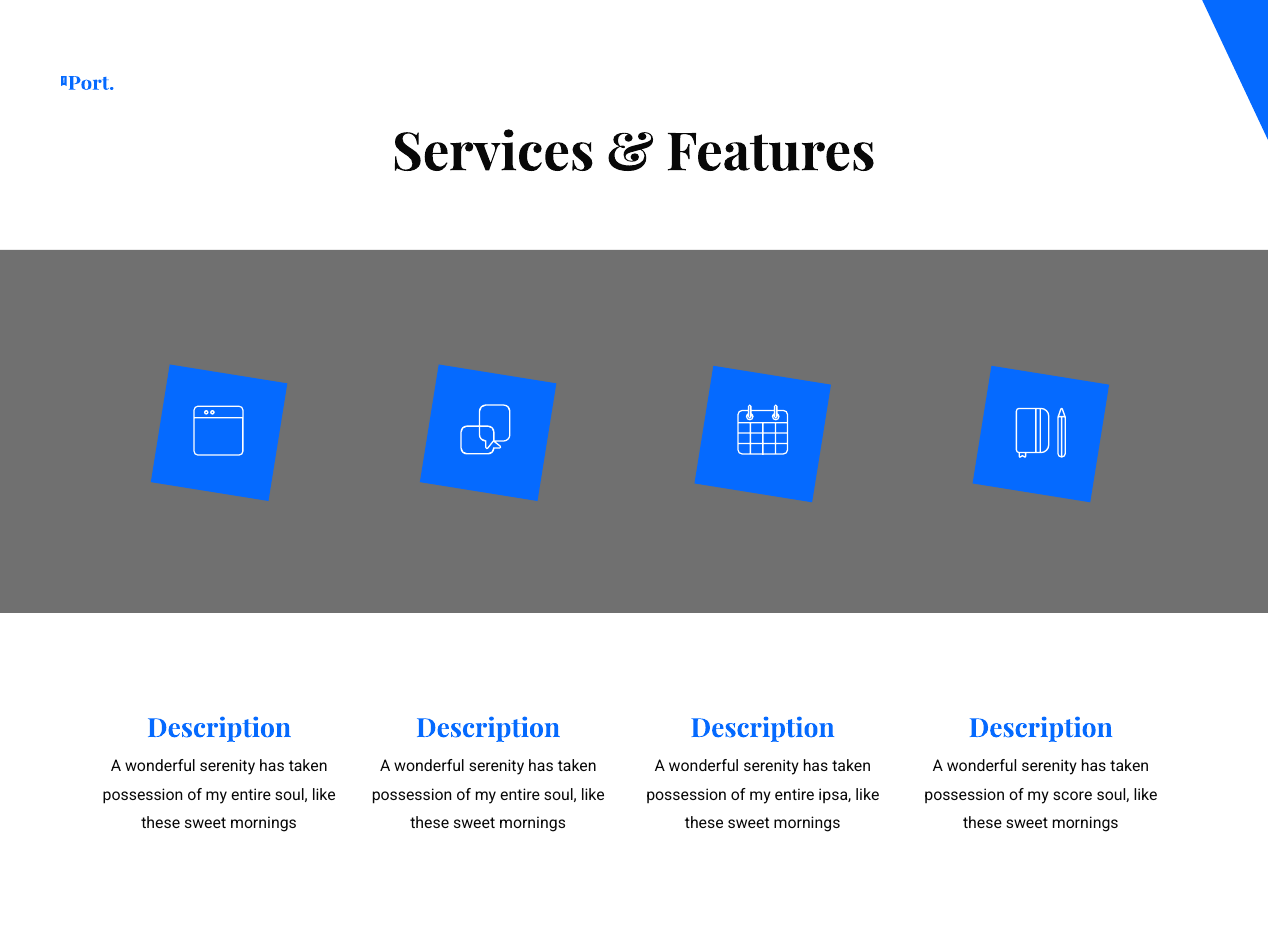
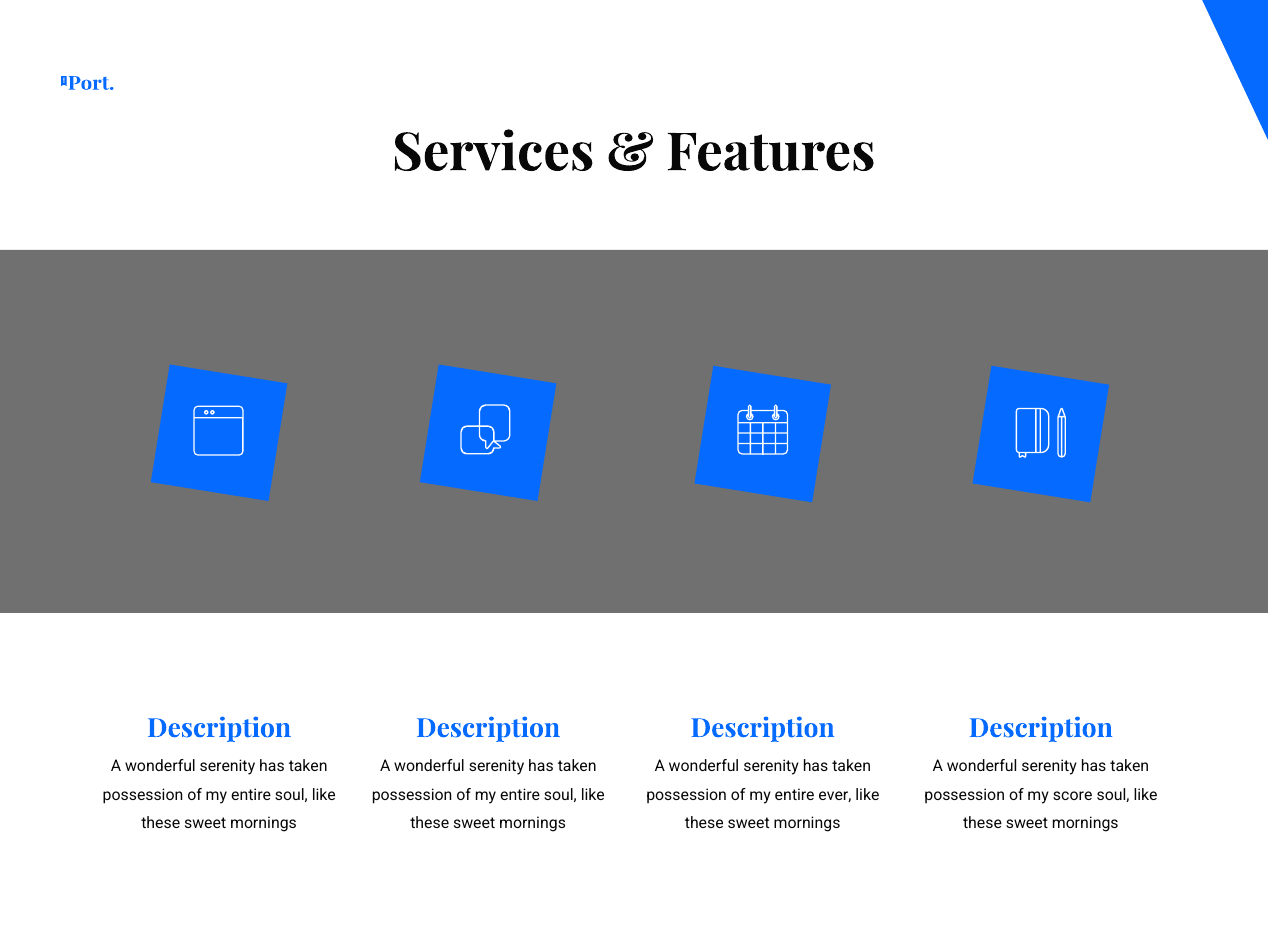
ipsa: ipsa -> ever (835, 795)
